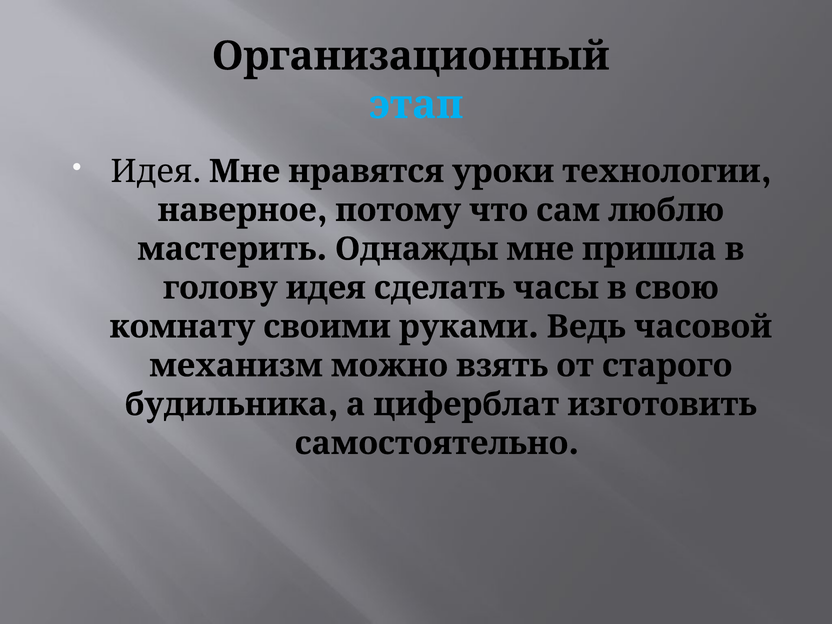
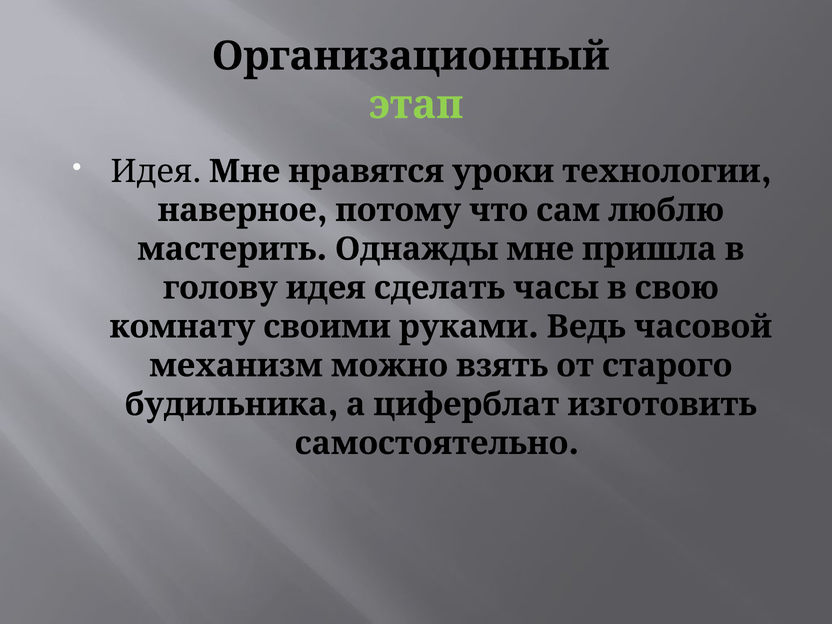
этап colour: light blue -> light green (416, 105)
